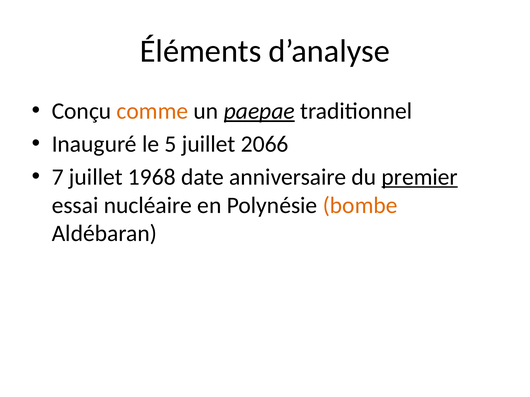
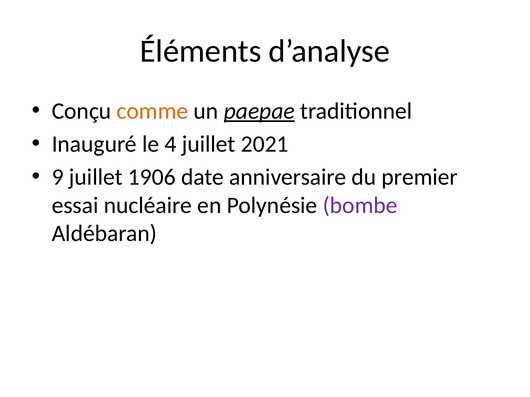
5: 5 -> 4 (170, 144)
2066: 2066 -> 2021 (265, 144)
7: 7 -> 9 (58, 177)
1968: 1968 -> 1906 (152, 177)
premier underline: present -> none (420, 177)
bombe colour: orange -> purple (360, 206)
